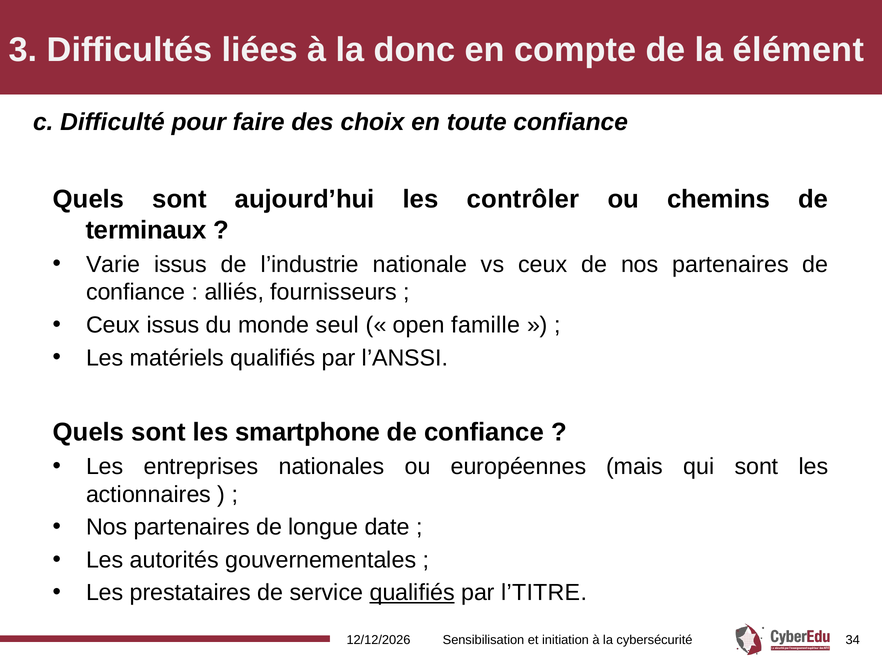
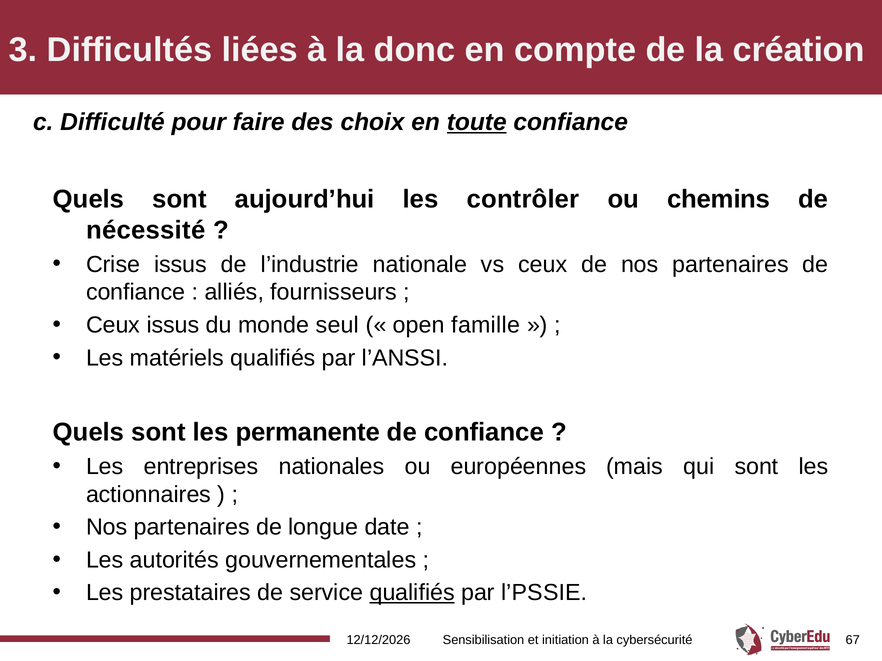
élément: élément -> création (799, 50)
toute underline: none -> present (477, 122)
terminaux: terminaux -> nécessité (146, 230)
Varie: Varie -> Crise (113, 265)
smartphone: smartphone -> permanente (308, 433)
l’TITRE: l’TITRE -> l’PSSIE (544, 593)
34: 34 -> 67 (853, 640)
